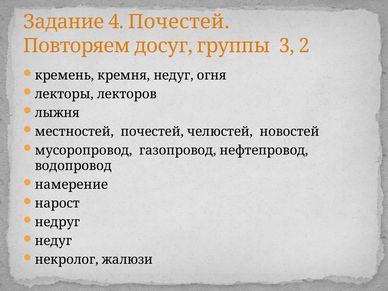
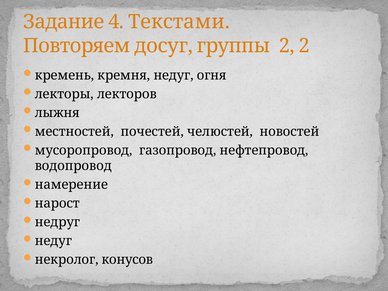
4 Почестей: Почестей -> Текстами (179, 22)
группы 3: 3 -> 2 (287, 46)
жалюзи: жалюзи -> конусов (127, 260)
